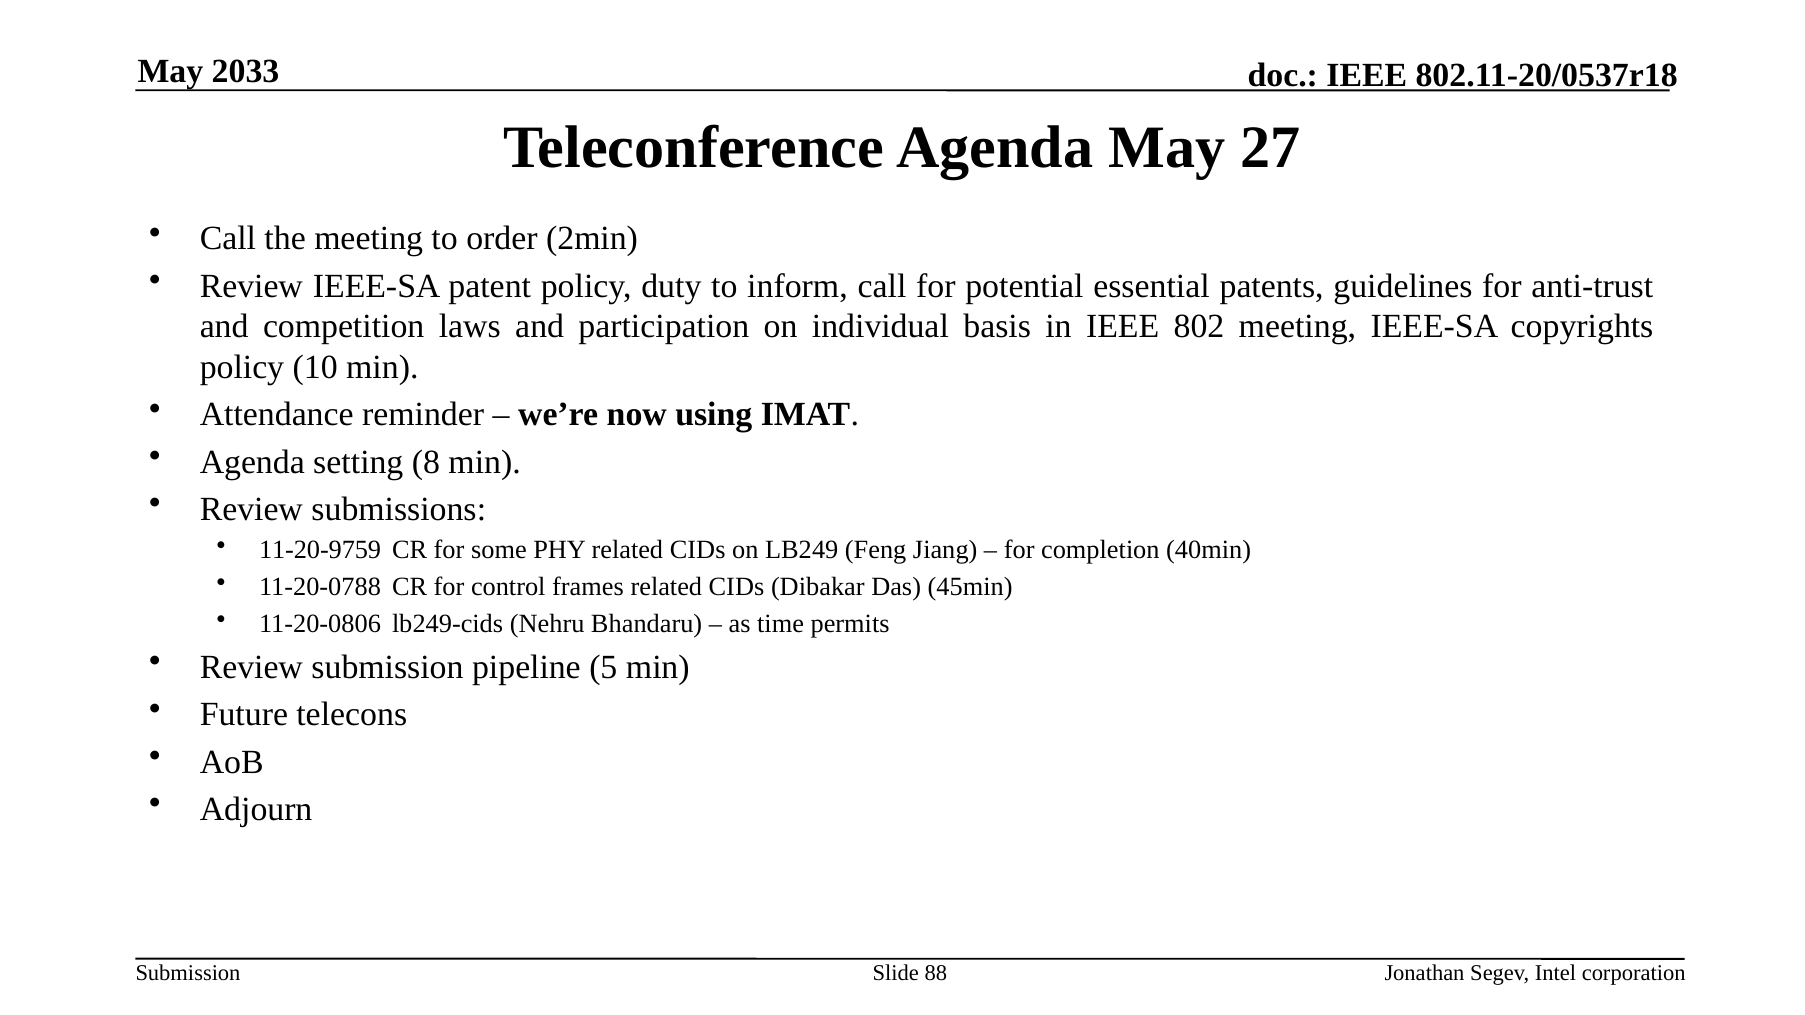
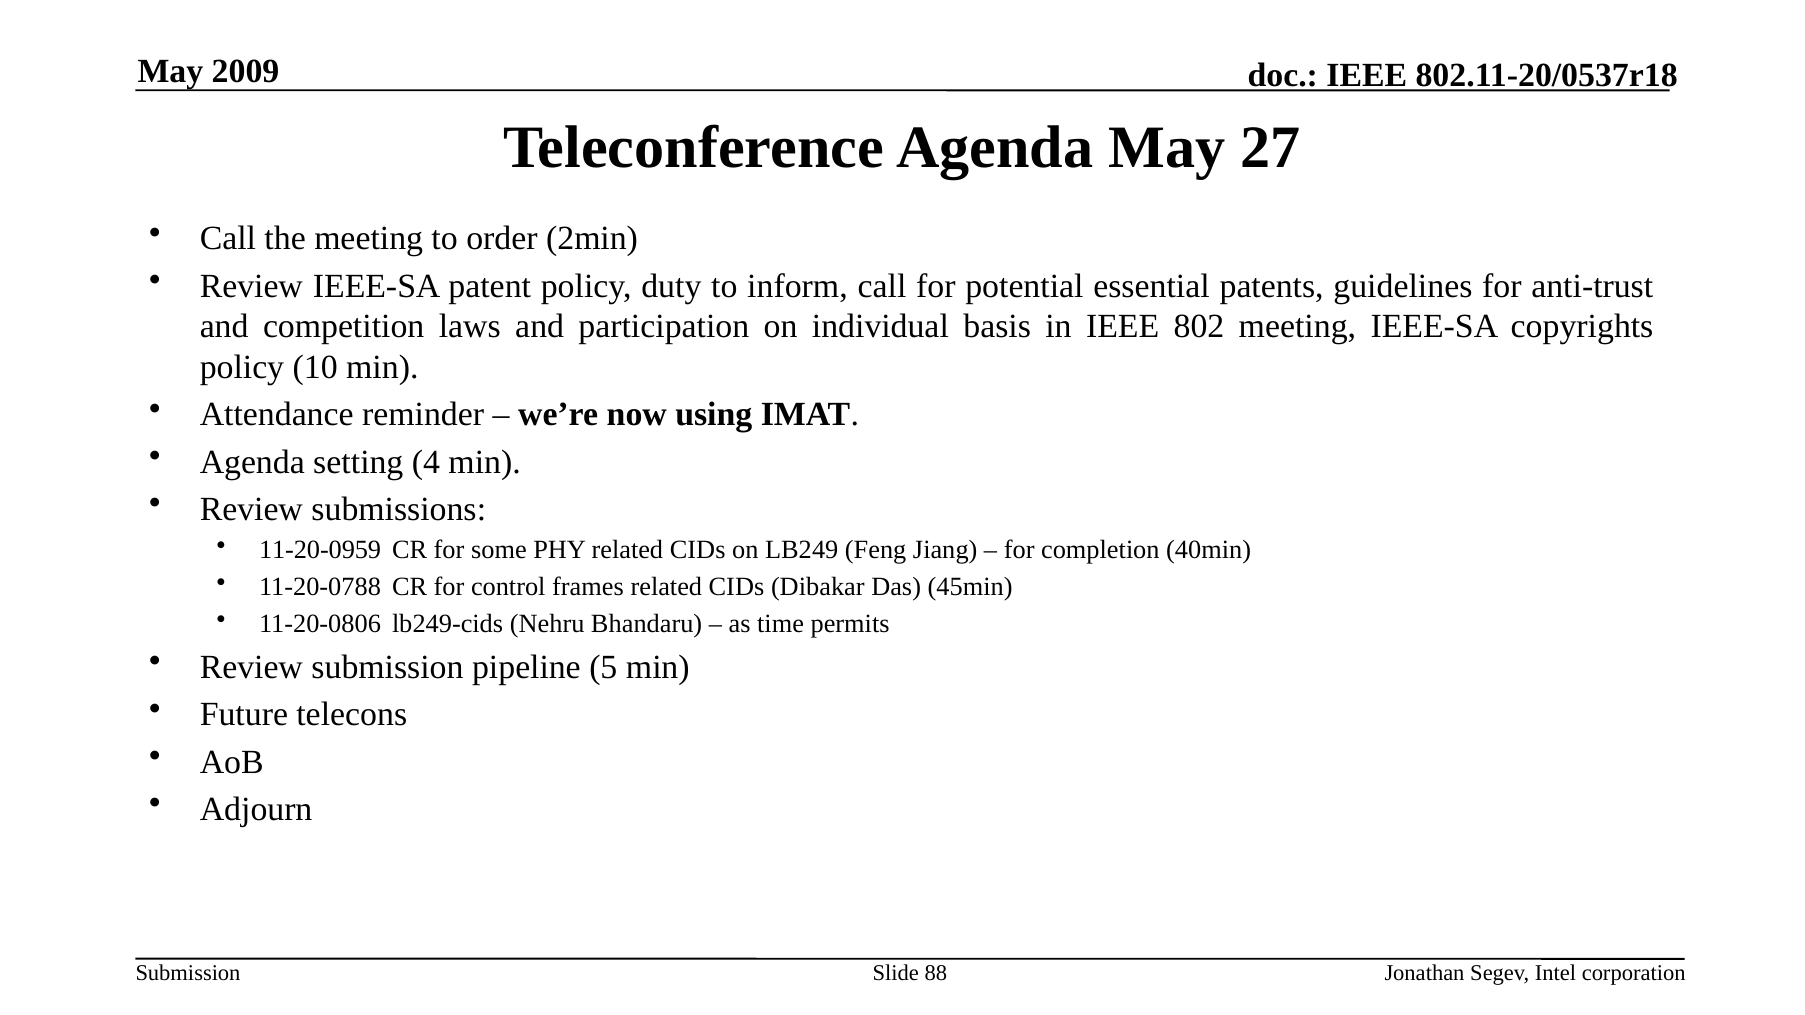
2033: 2033 -> 2009 (246, 72)
8: 8 -> 4 (426, 462)
11-20-9759: 11-20-9759 -> 11-20-0959 (320, 550)
